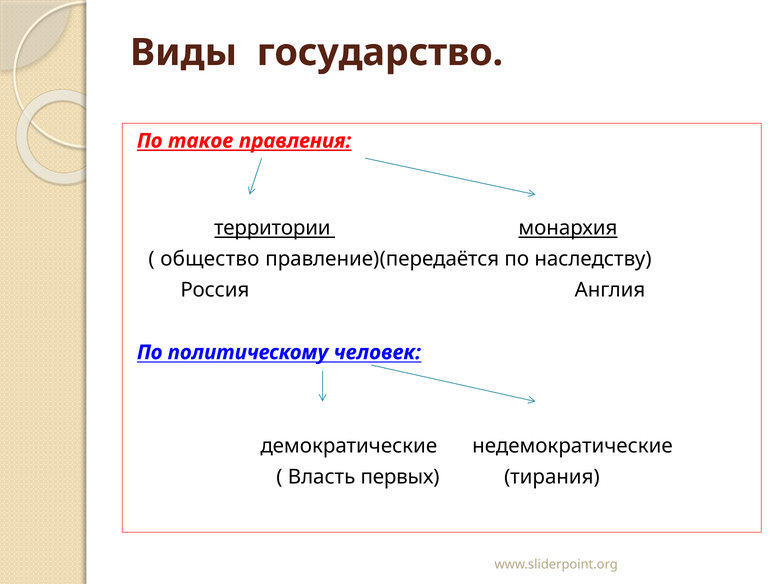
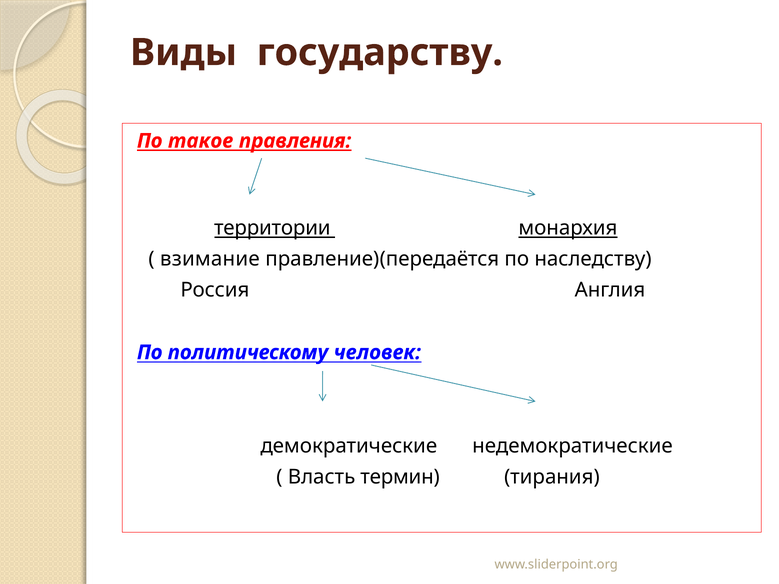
государство: государство -> государству (380, 53)
общество: общество -> взимание (210, 259)
первых: первых -> термин (400, 477)
